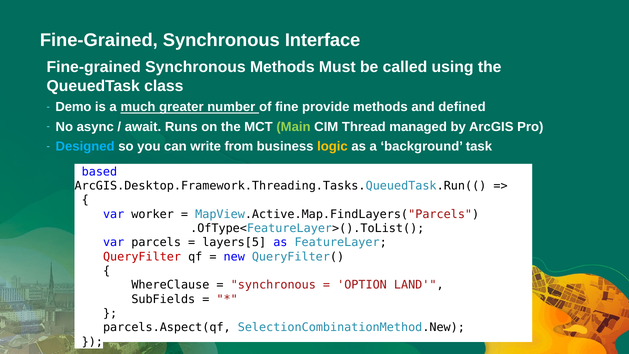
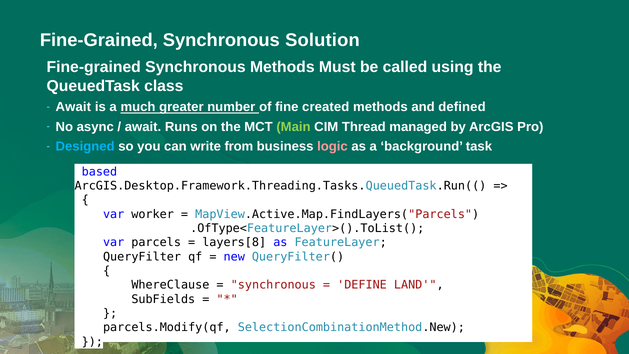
Interface: Interface -> Solution (322, 40)
Demo: Demo -> Await (73, 107)
provide: provide -> created (326, 107)
logic colour: yellow -> pink (332, 146)
layers[5: layers[5 -> layers[8 (234, 242)
QueryFilter colour: red -> black (142, 257)
OPTION: OPTION -> DEFINE (362, 285)
parcels.Aspect(qf: parcels.Aspect(qf -> parcels.Modify(qf (167, 327)
